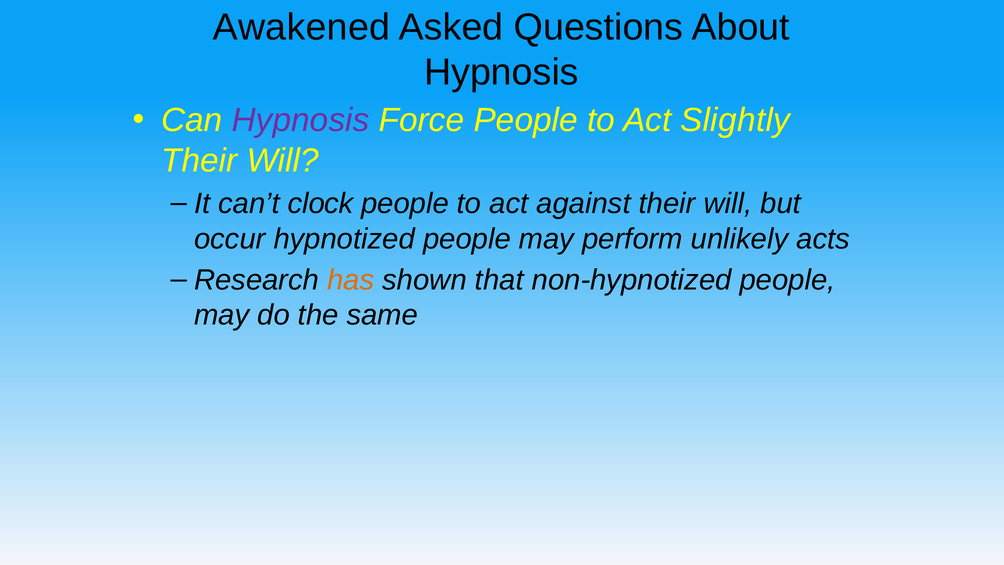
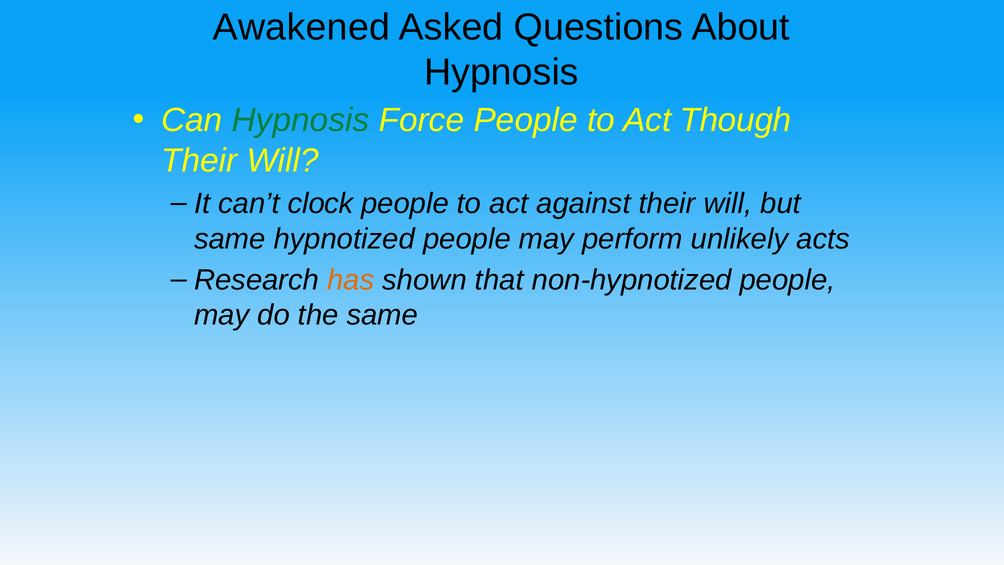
Hypnosis colour: purple -> green (301, 120)
Slightly: Slightly -> Though (735, 120)
occur: occur -> same (230, 239)
